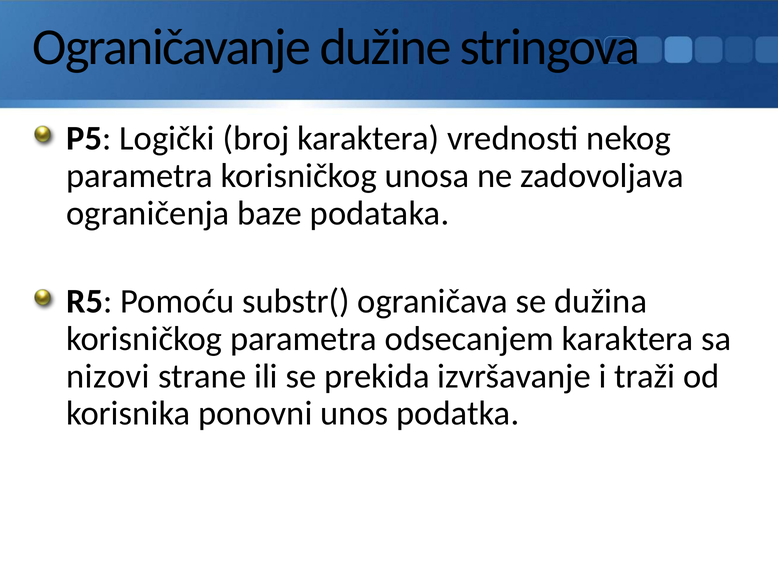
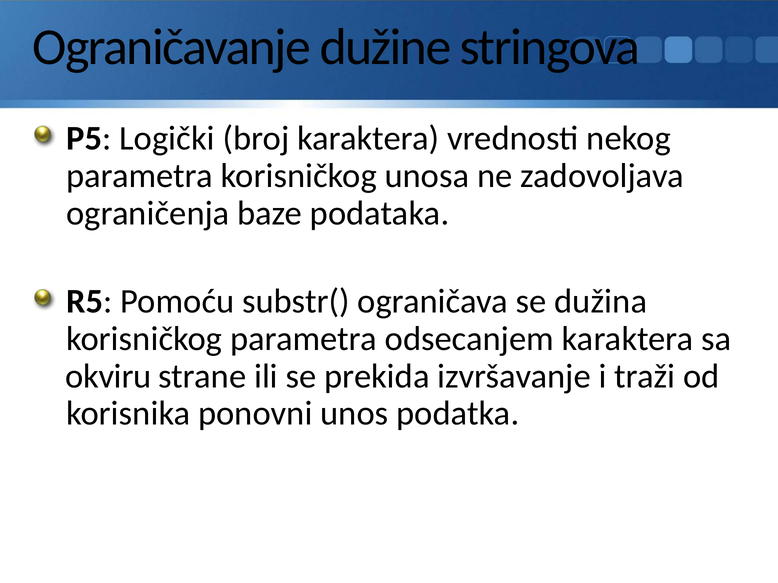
nizovi: nizovi -> okviru (108, 377)
